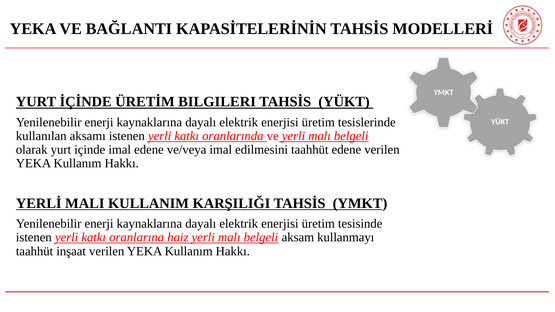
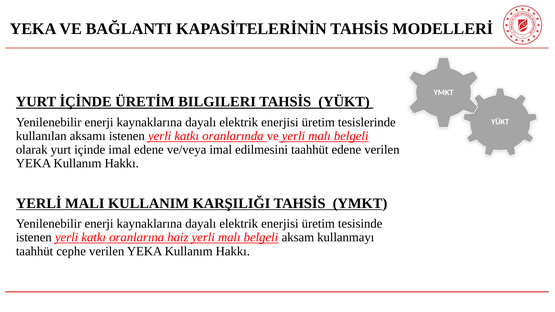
inşaat: inşaat -> cephe (71, 251)
